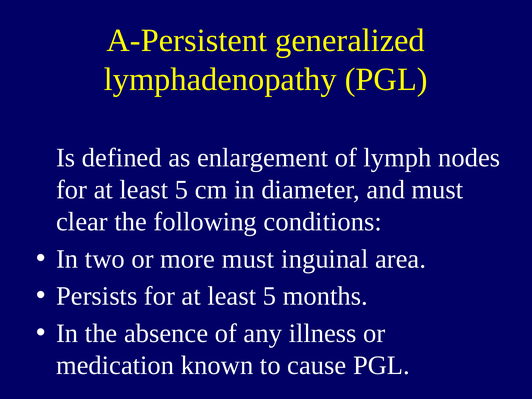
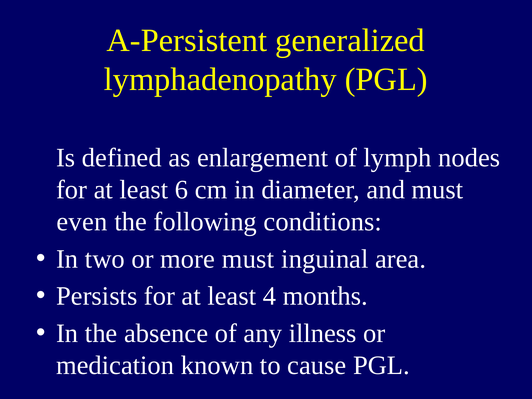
5: 5 -> 6 (182, 190)
clear: clear -> even (82, 222)
5: 5 -> 4 (269, 296)
